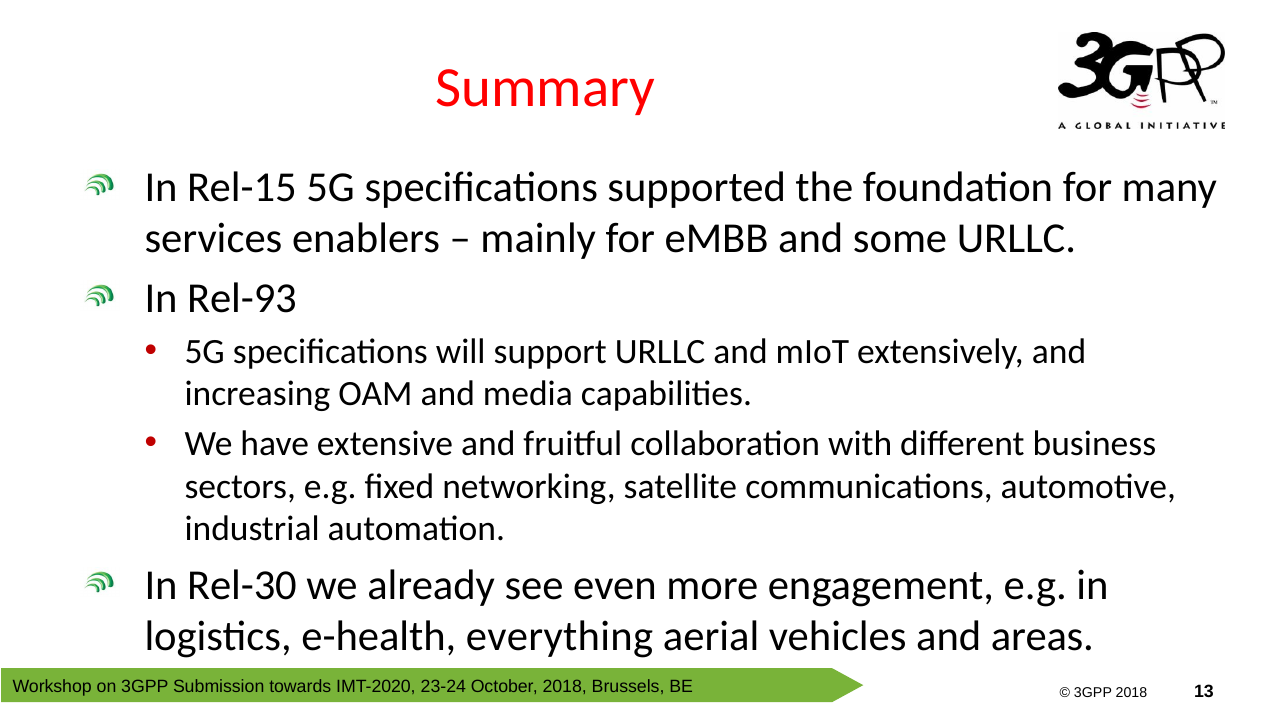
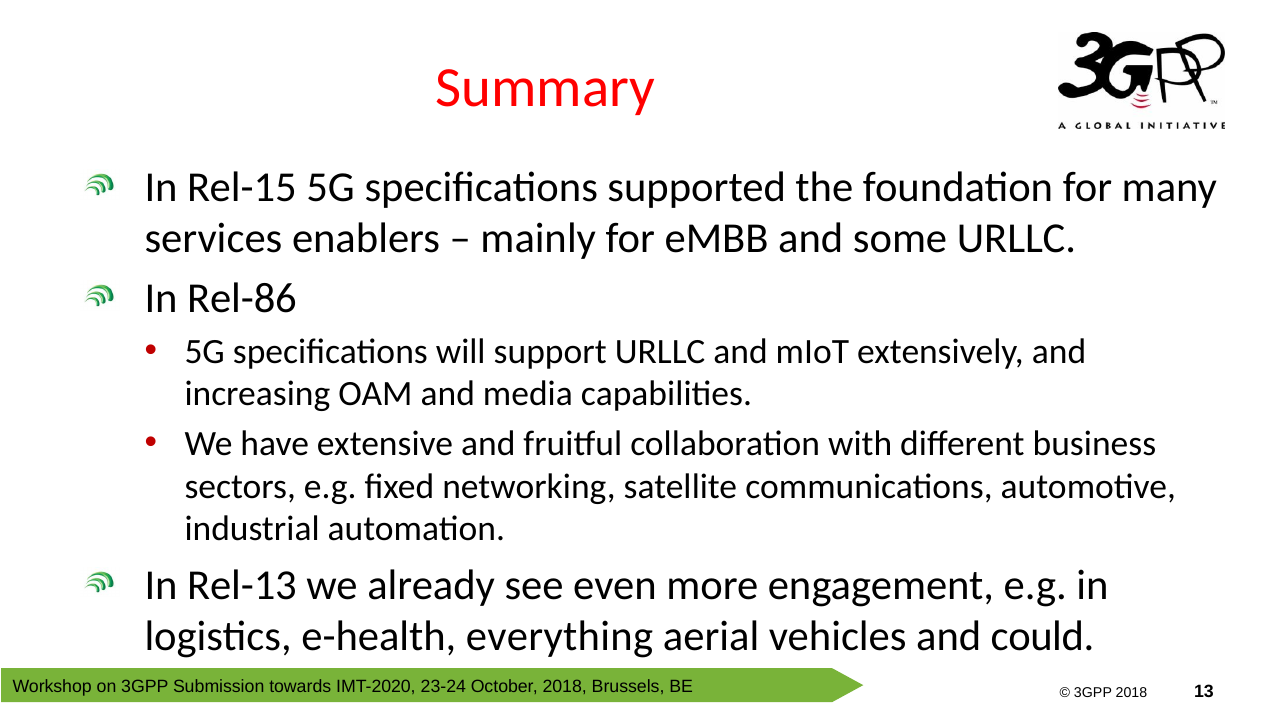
Rel-93: Rel-93 -> Rel-86 (242, 298)
Rel-30: Rel-30 -> Rel-13 (242, 585)
areas: areas -> could (1042, 636)
